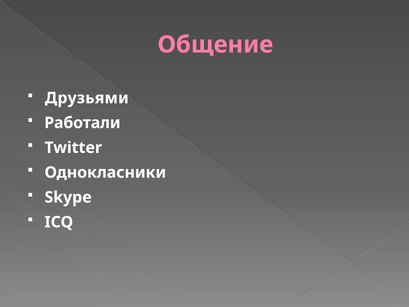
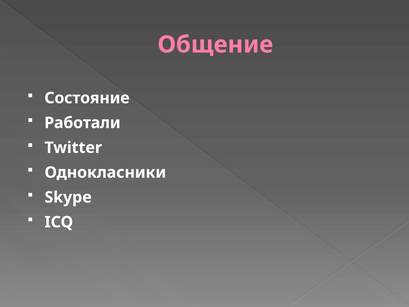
Друзьями: Друзьями -> Состояние (87, 98)
